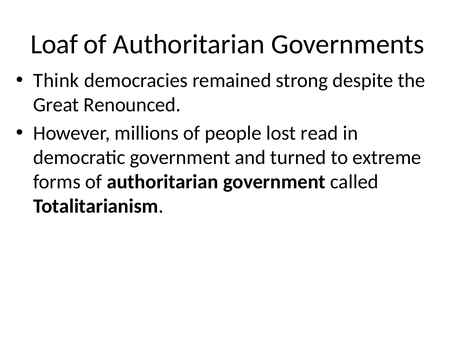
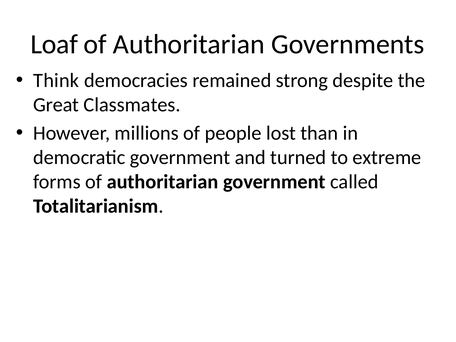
Renounced: Renounced -> Classmates (132, 105)
read: read -> than (319, 133)
